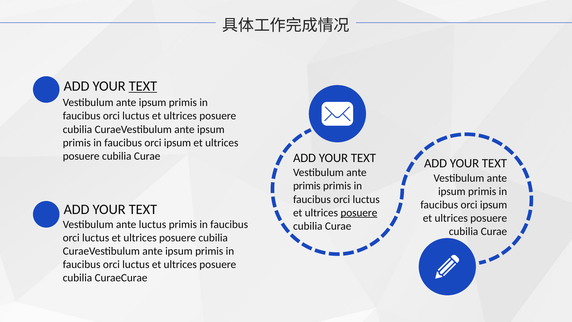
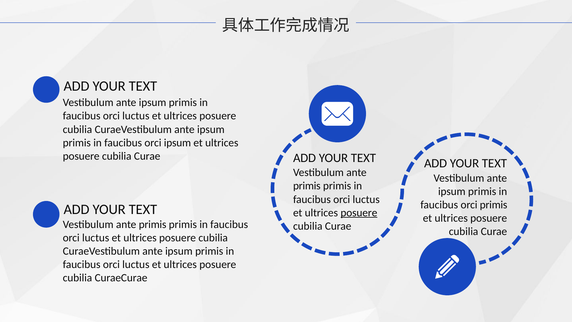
TEXT underline: present -> none (143, 86)
ipsum: ipsum -> primis (494, 205)
luctus: luctus -> primis (153, 224)
